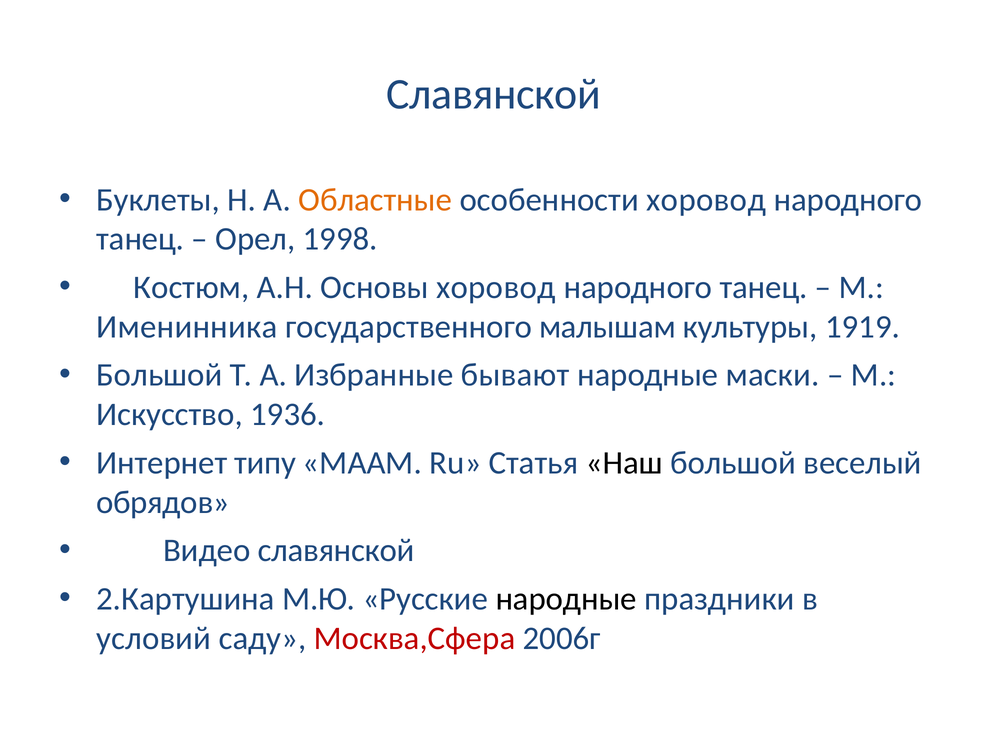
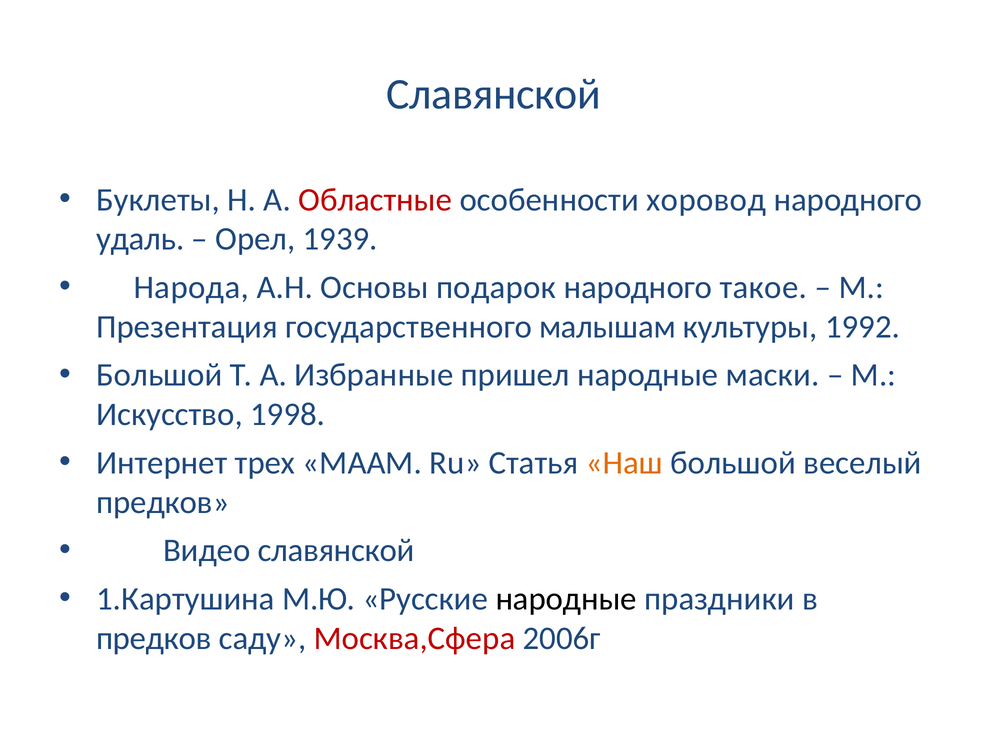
Областные colour: orange -> red (375, 200)
танец: танец -> удаль (140, 239)
1998: 1998 -> 1939 (340, 239)
Костюм: Костюм -> Народа (191, 287)
Основы хоровод: хоровод -> подарок (496, 287)
танец: танец -> такое (763, 287)
Именинника: Именинника -> Презентация (187, 327)
1919: 1919 -> 1992 (863, 327)
бывают: бывают -> пришел (515, 375)
1936: 1936 -> 1998 (288, 415)
типу: типу -> трех (265, 463)
Наш colour: black -> orange (624, 463)
обрядов: обрядов -> предков (163, 502)
2.Картушина: 2.Картушина -> 1.Картушина (185, 599)
условий: условий -> предков (154, 638)
